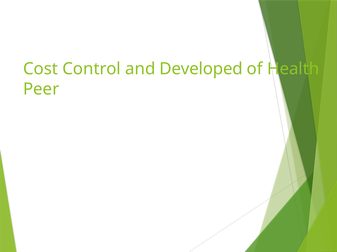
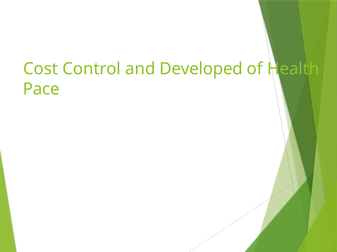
Peer: Peer -> Pace (41, 89)
